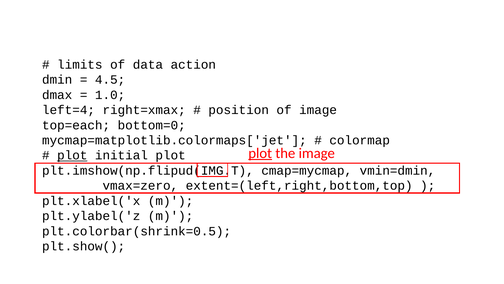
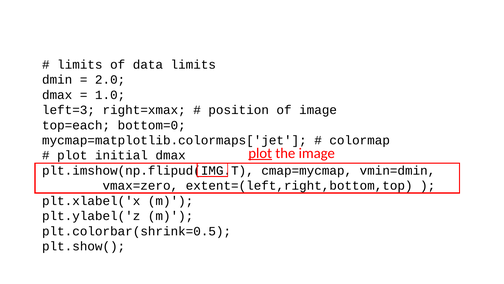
data action: action -> limits (193, 64)
4.5: 4.5 -> 2.0 (110, 80)
left=4: left=4 -> left=3 (68, 110)
plot underline: present -> none (72, 155)
initial plot: plot -> dmax (171, 155)
